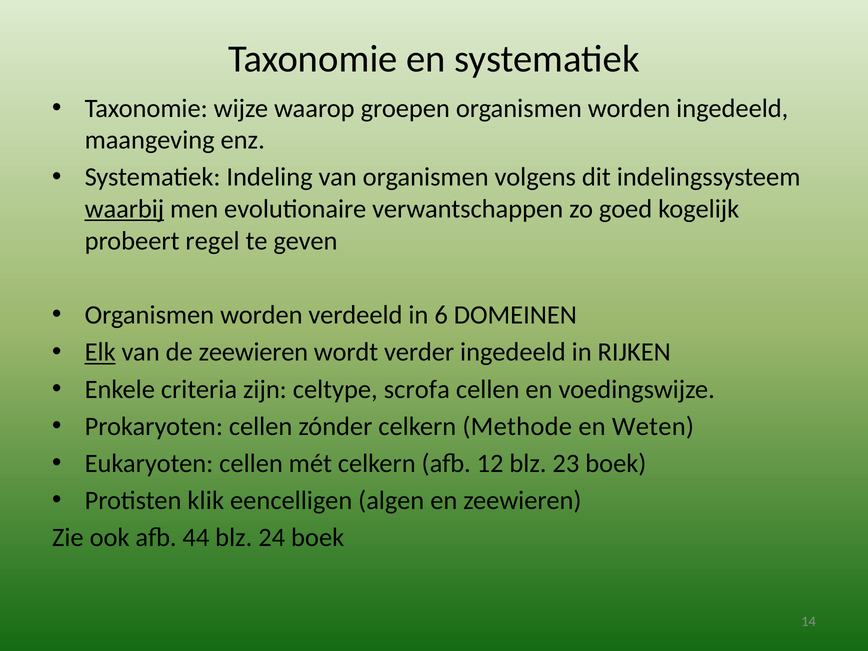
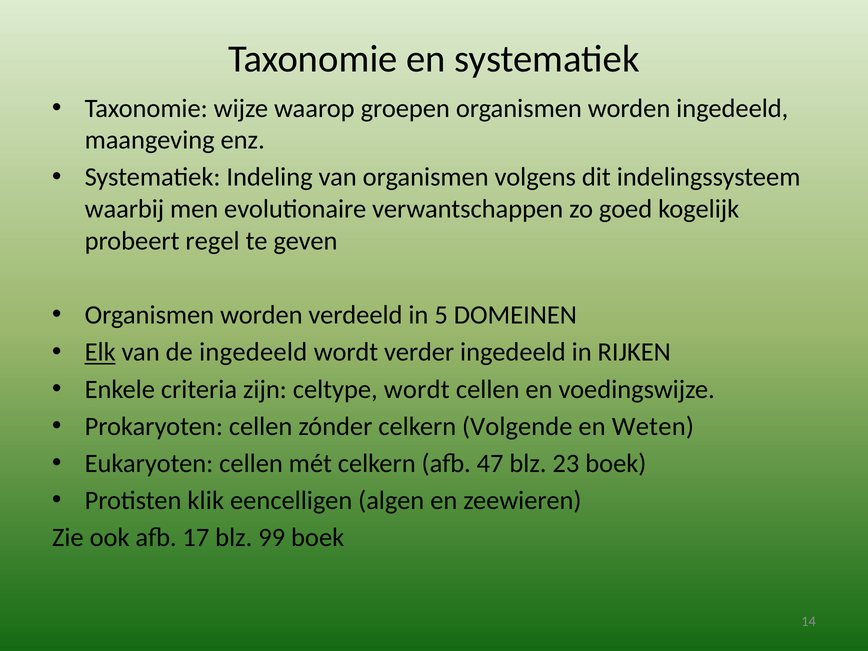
waarbij underline: present -> none (124, 209)
6: 6 -> 5 (441, 315)
de zeewieren: zeewieren -> ingedeeld (253, 352)
celtype scrofa: scrofa -> wordt (417, 389)
Methode: Methode -> Volgende (517, 426)
12: 12 -> 47 (490, 464)
44: 44 -> 17 (196, 538)
24: 24 -> 99 (272, 538)
